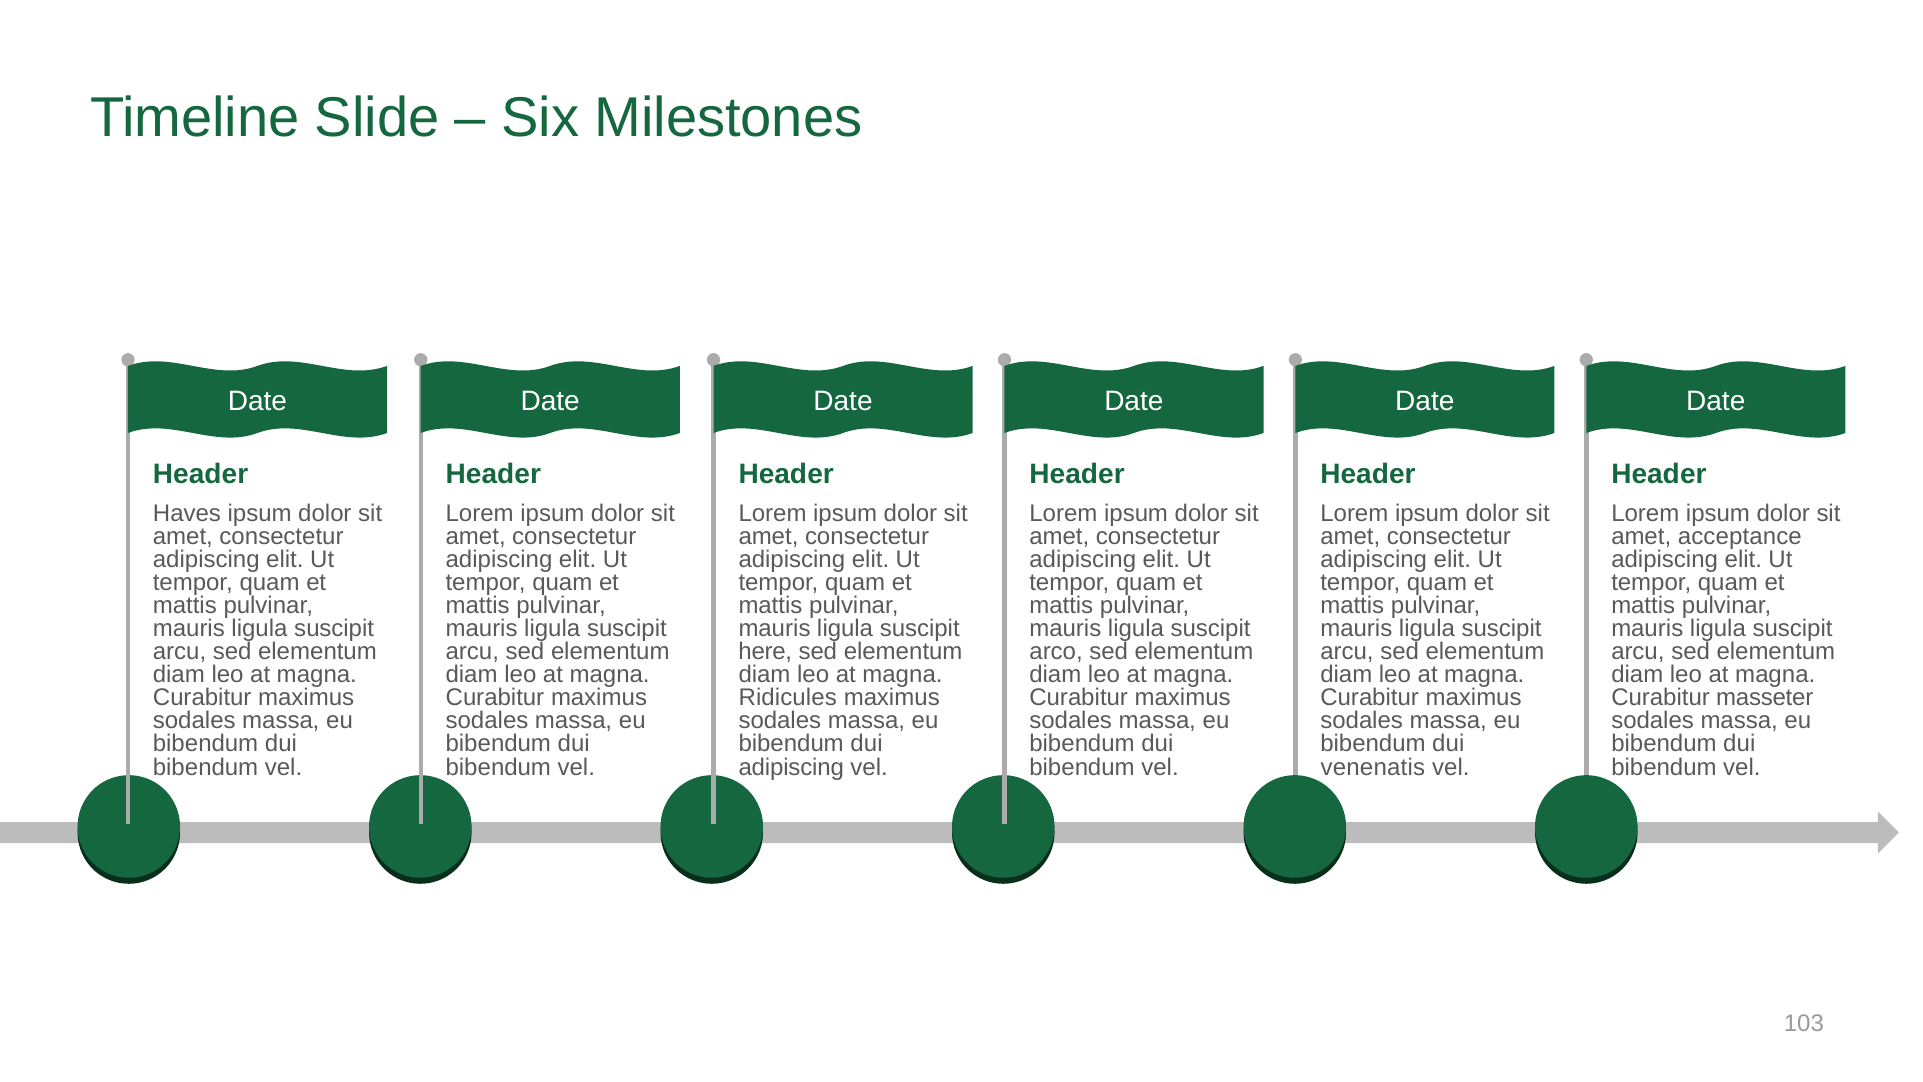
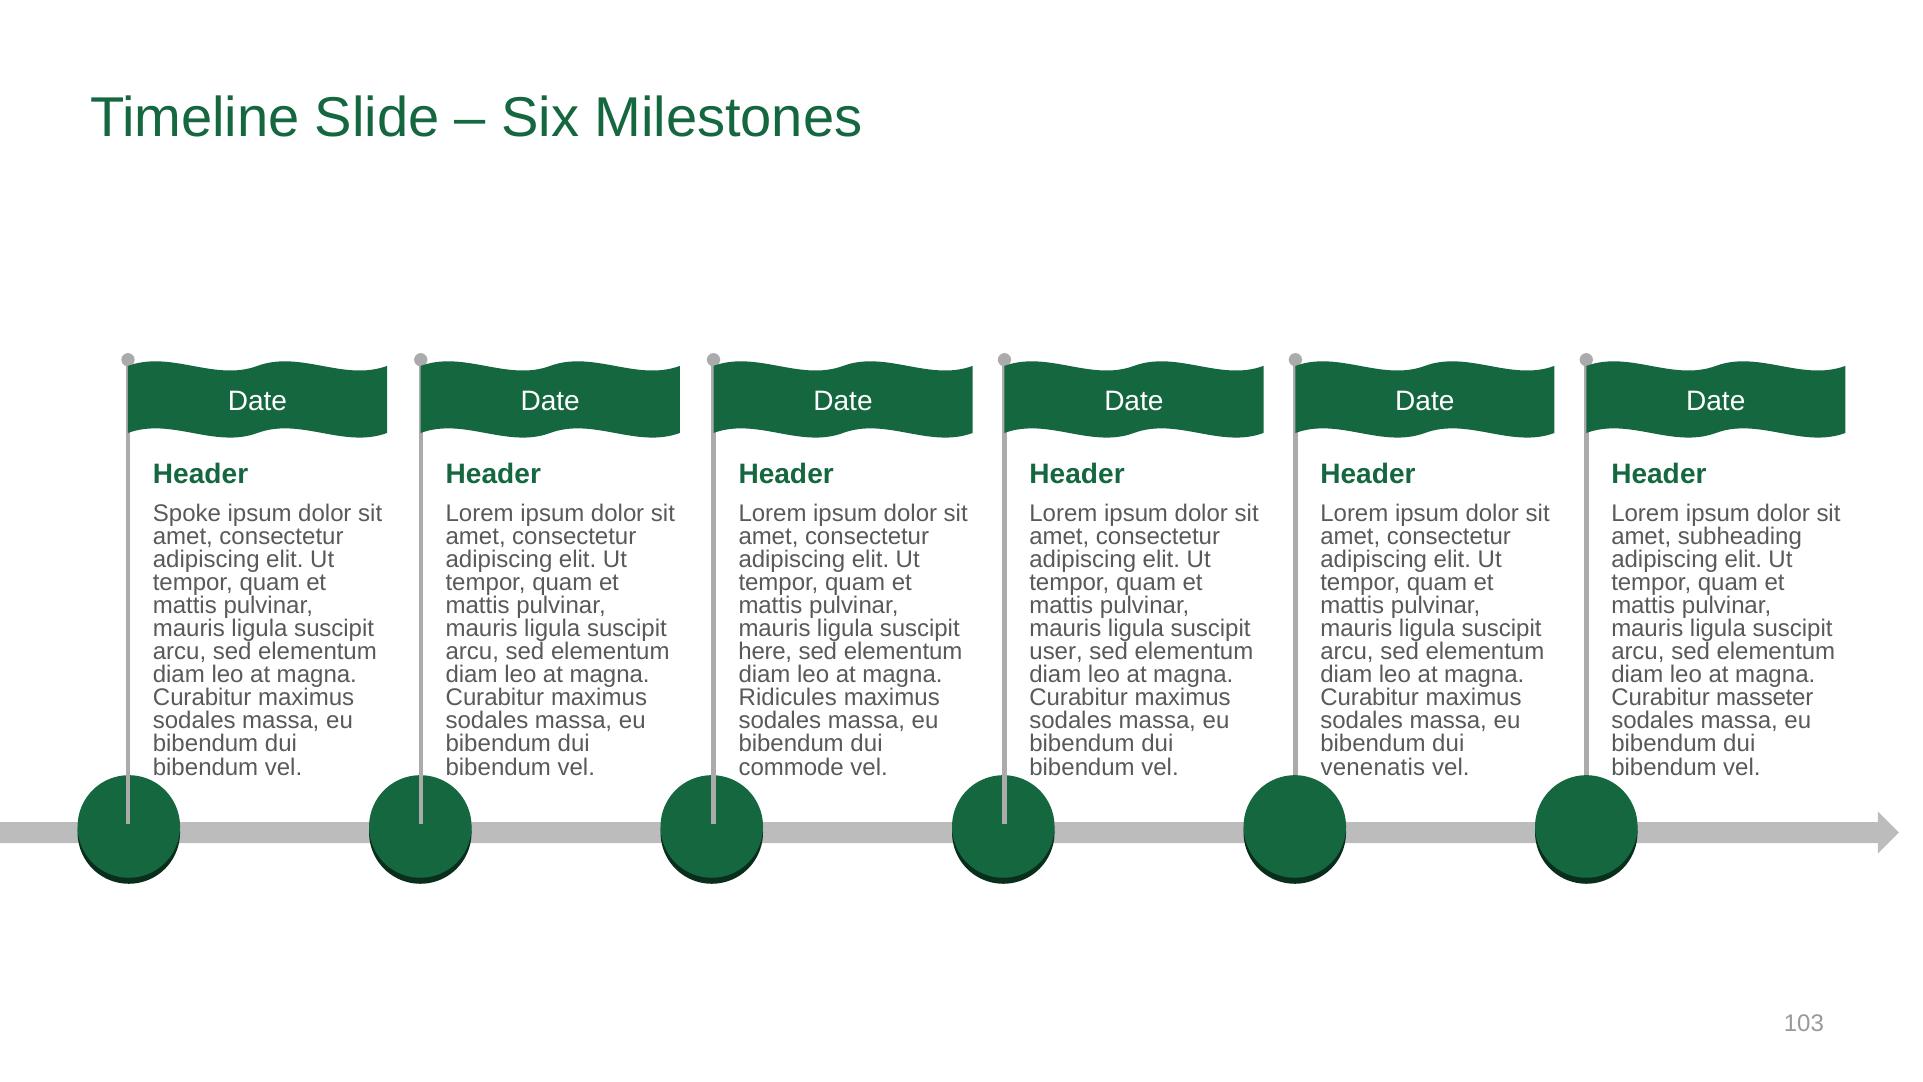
Haves: Haves -> Spoke (187, 513)
acceptance: acceptance -> subheading (1740, 536)
arco: arco -> user (1056, 652)
adipiscing: adipiscing -> commode (791, 767)
